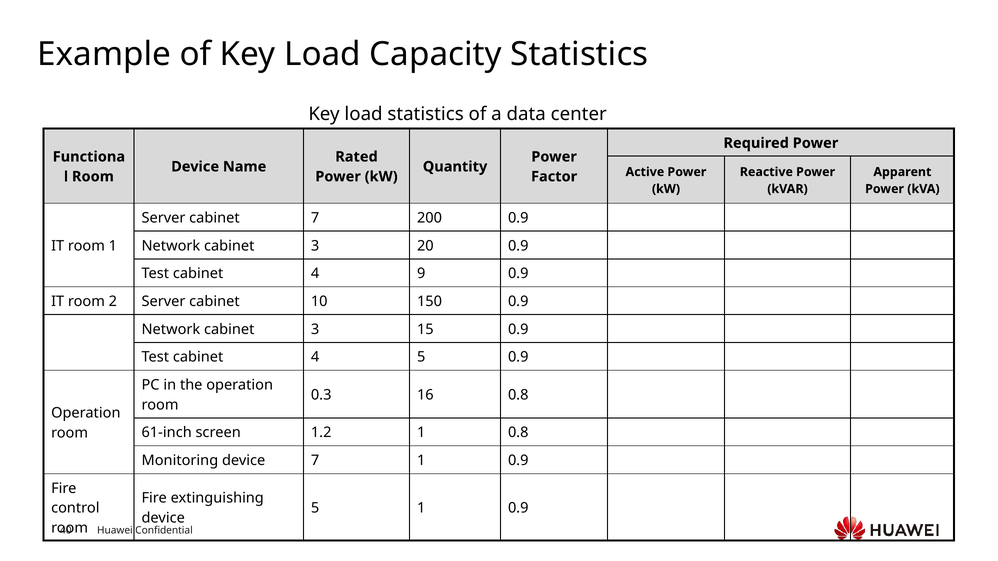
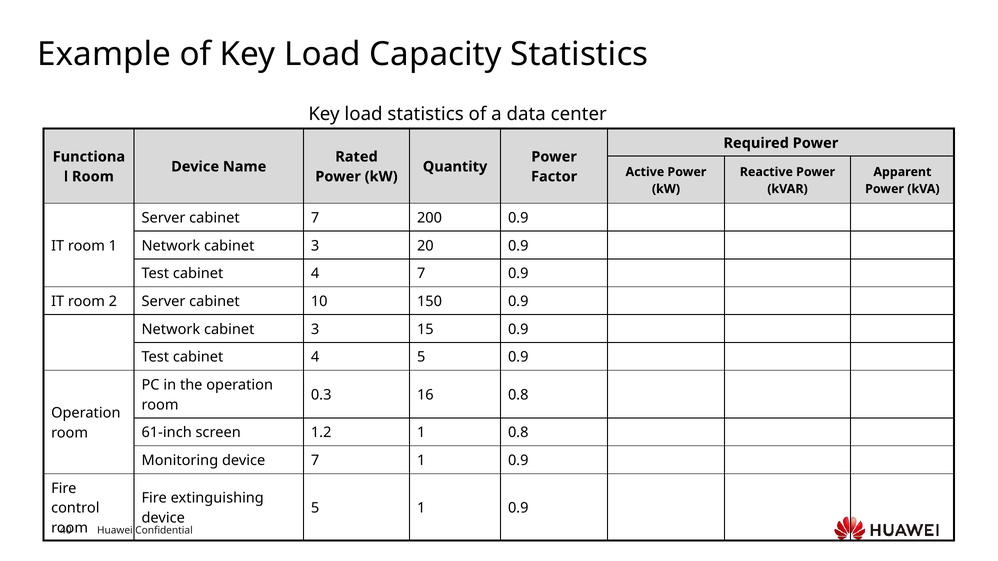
4 9: 9 -> 7 (421, 274)
